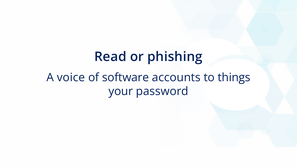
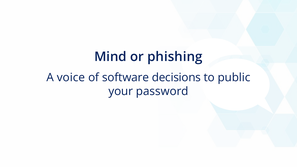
Read: Read -> Mind (110, 57)
accounts: accounts -> decisions (176, 78)
things: things -> public (234, 78)
